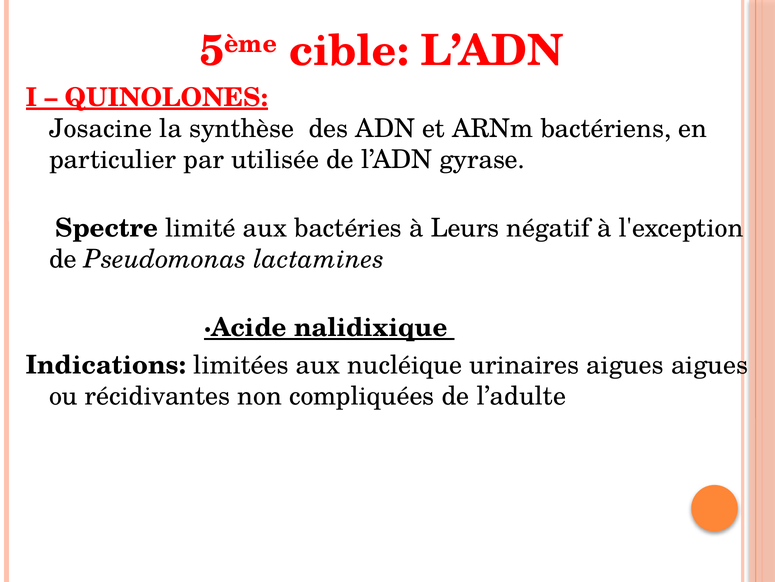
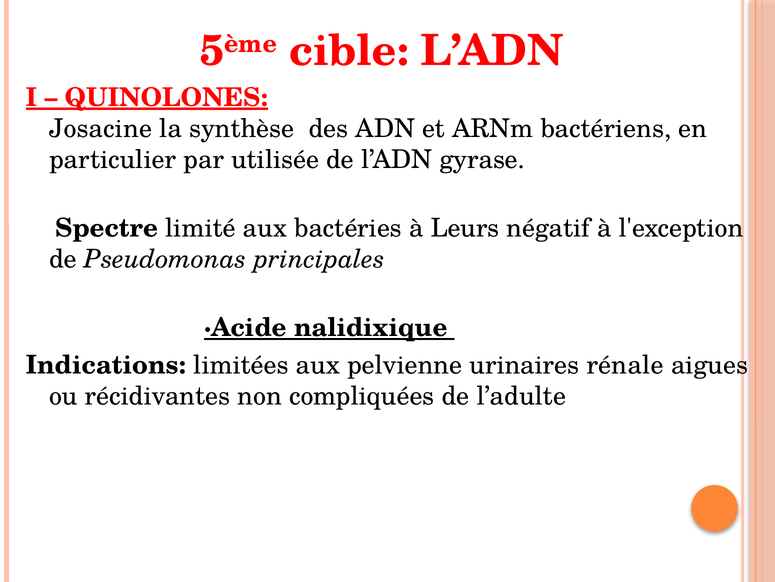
lactamines: lactamines -> principales (319, 259)
nucléique: nucléique -> pelvienne (405, 365)
urinaires aigues: aigues -> rénale (625, 365)
